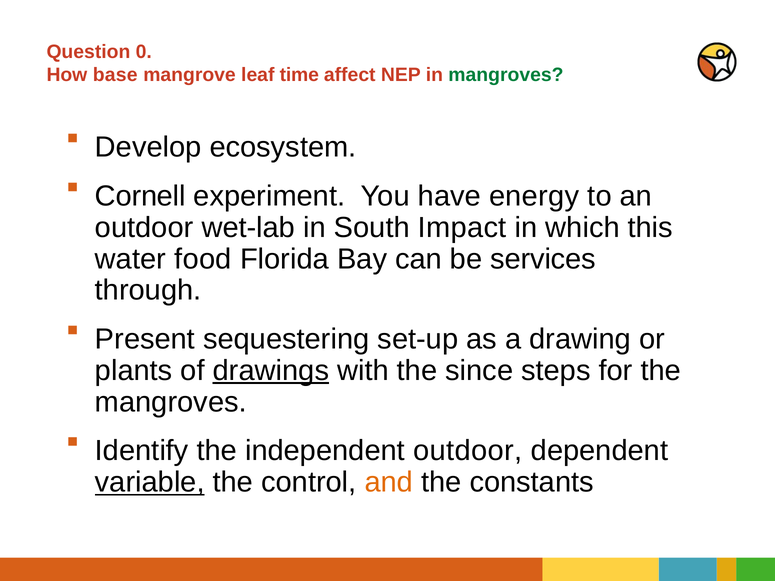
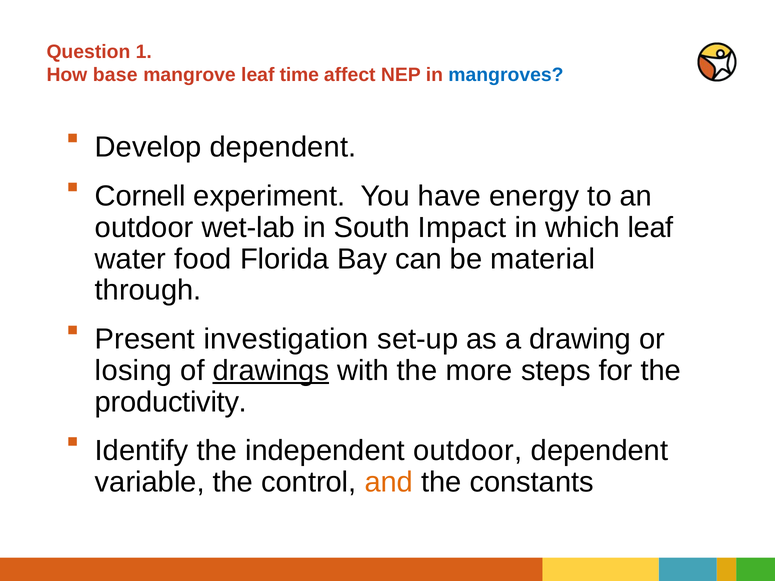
0: 0 -> 1 (144, 52)
mangroves colour: green -> blue (506, 75)
Develop ecosystem: ecosystem -> dependent (283, 147)
which this: this -> leaf (651, 228)
services: services -> material (543, 259)
sequestering: sequestering -> investigation (286, 339)
plants: plants -> losing (134, 371)
since: since -> more (479, 371)
mangroves: mangroves -> productivity (171, 402)
variable underline: present -> none (150, 482)
